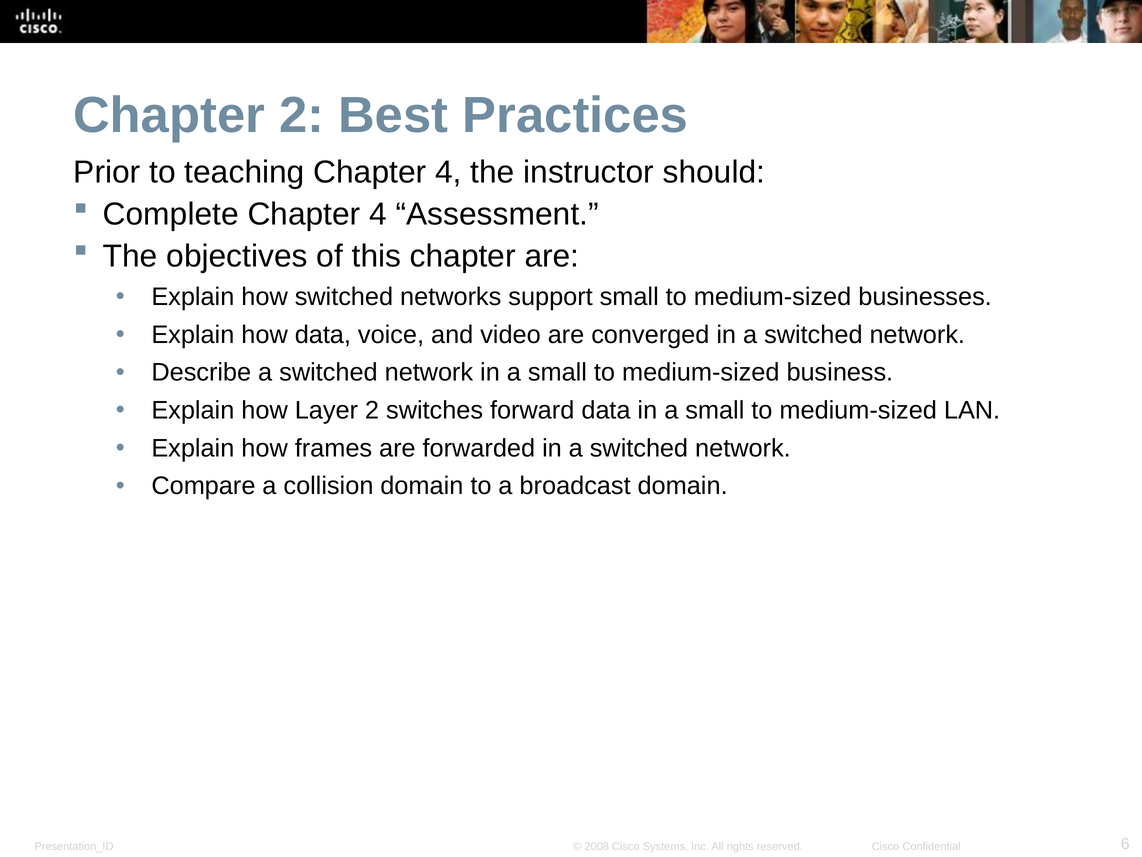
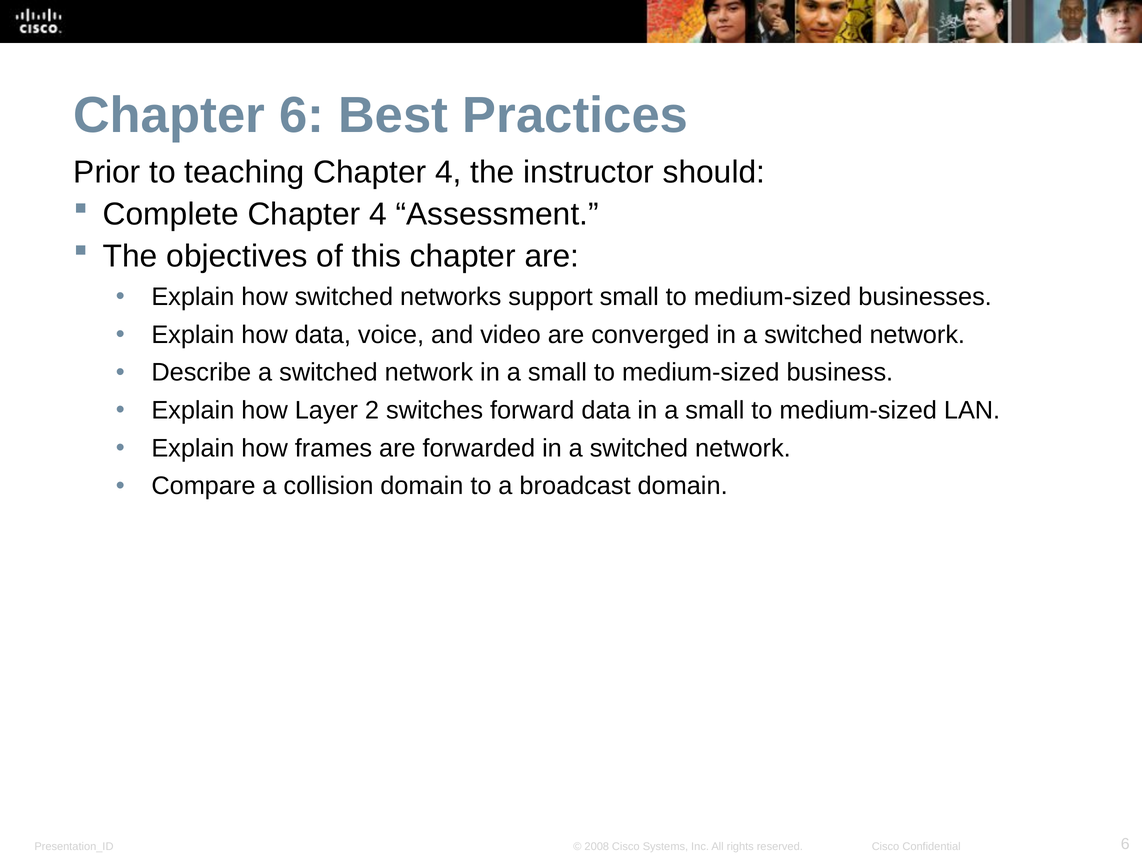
Chapter 2: 2 -> 6 (302, 116)
